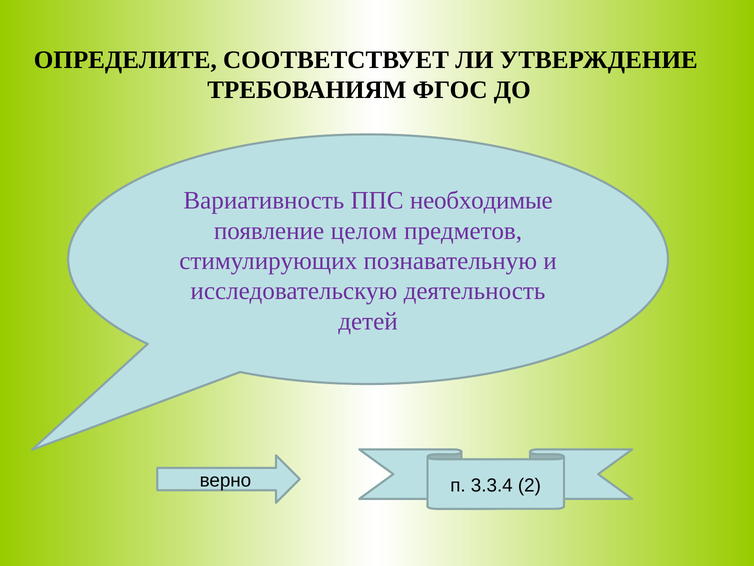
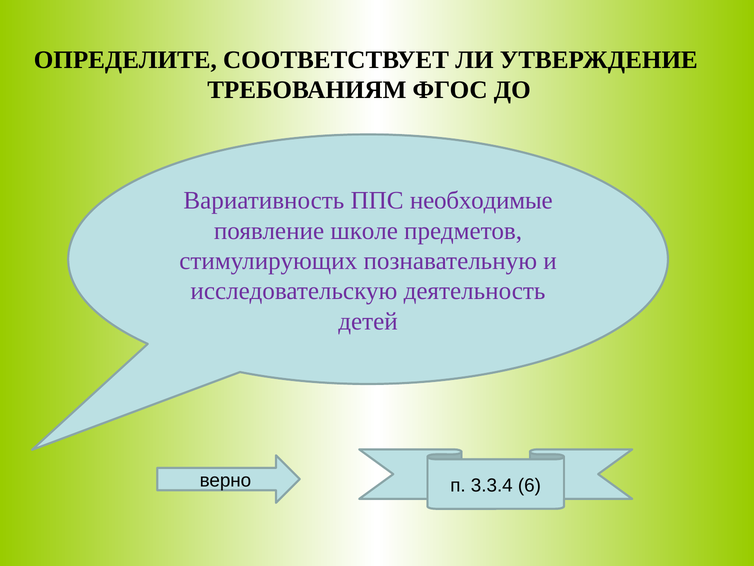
целом: целом -> школе (364, 231)
2: 2 -> 6 (529, 485)
